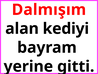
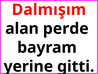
kediyi: kediyi -> perde (66, 28)
